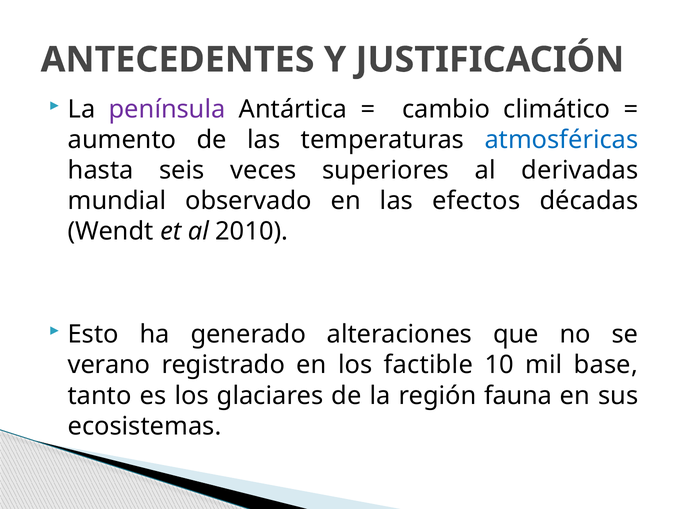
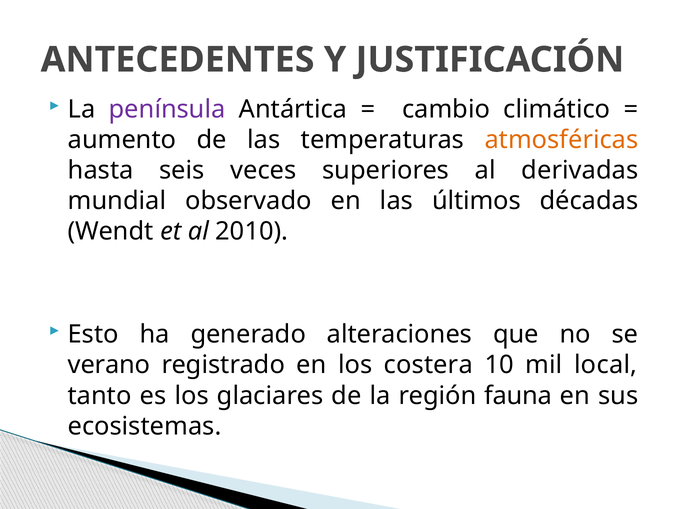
atmosféricas colour: blue -> orange (561, 140)
efectos: efectos -> últimos (476, 201)
factible: factible -> costera (428, 365)
base: base -> local (606, 365)
